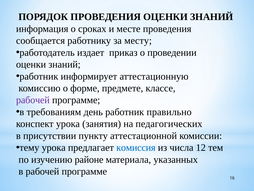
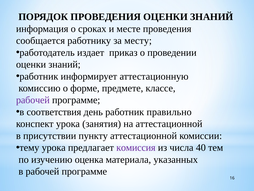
требованиям: требованиям -> соответствия (54, 112)
на педагогических: педагогических -> аттестационной (169, 124)
комиссия colour: blue -> purple (136, 147)
12: 12 -> 40 (201, 147)
районе: районе -> оценка (89, 159)
